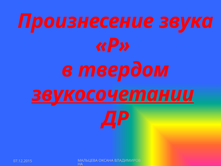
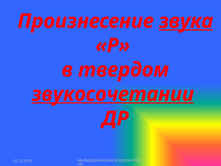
звука underline: none -> present (186, 21)
